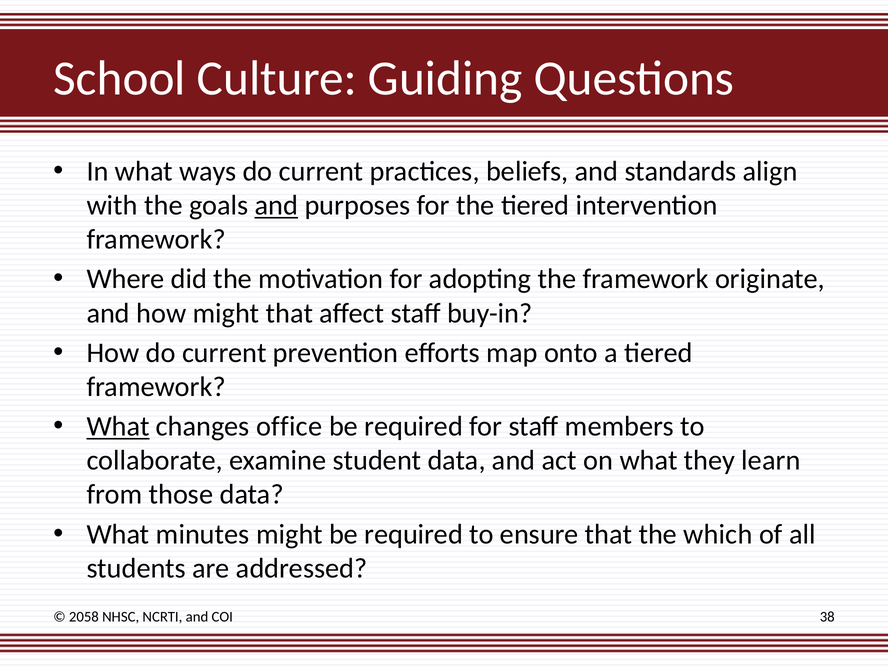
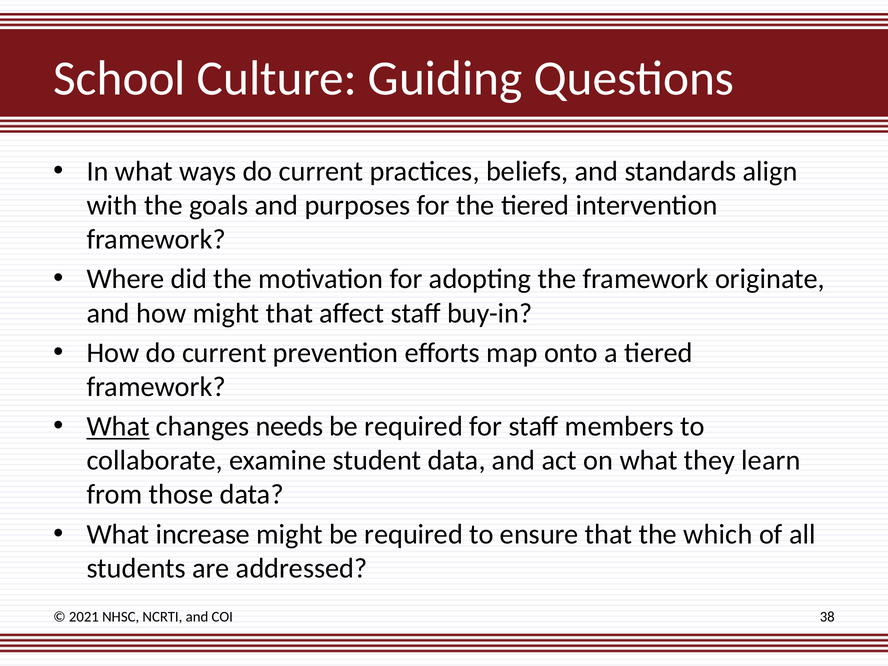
and underline: present -> none (276, 205)
office: office -> needs (290, 427)
minutes: minutes -> increase (203, 534)
2058: 2058 -> 2021 (84, 617)
